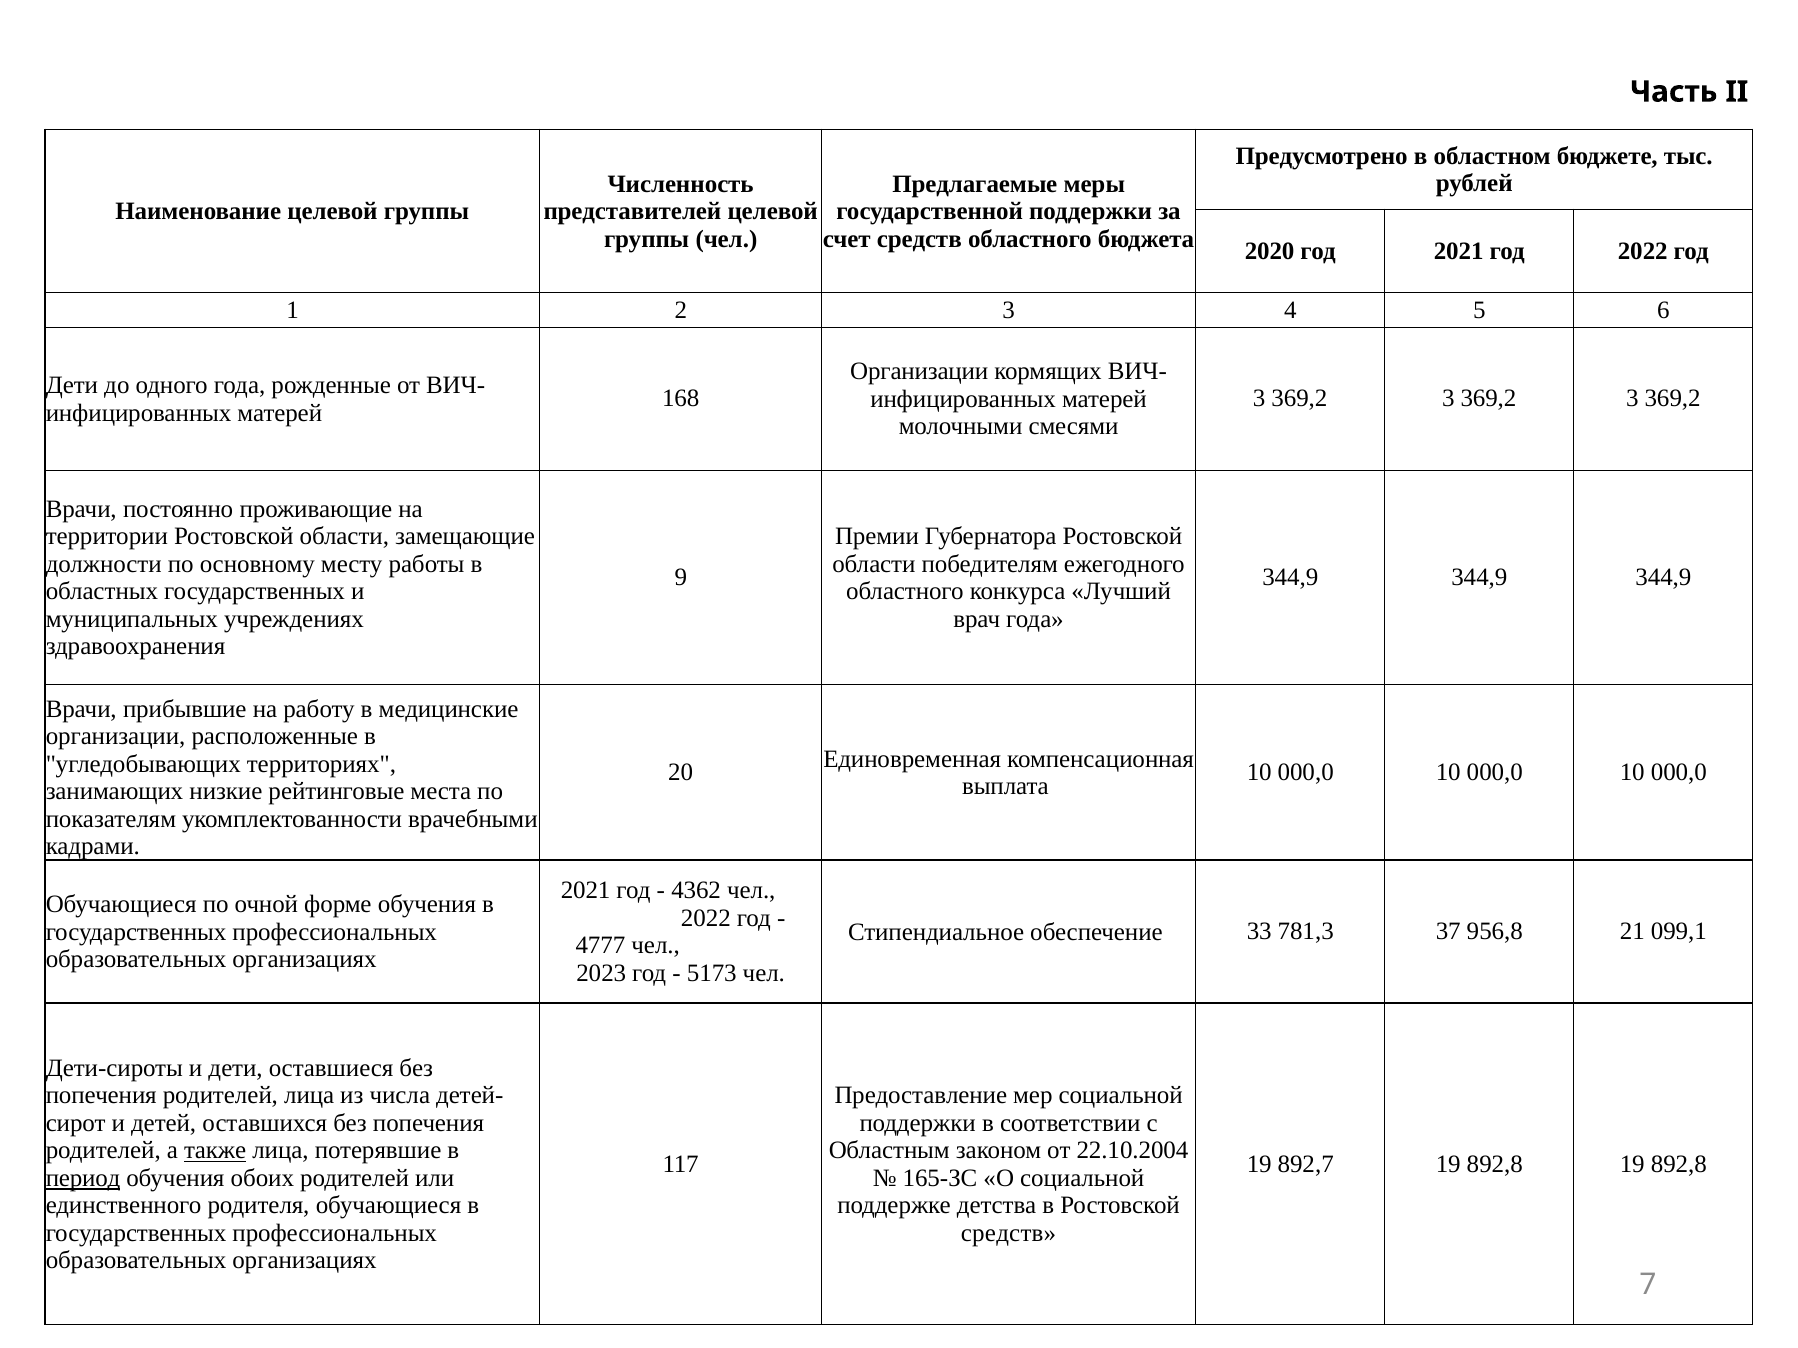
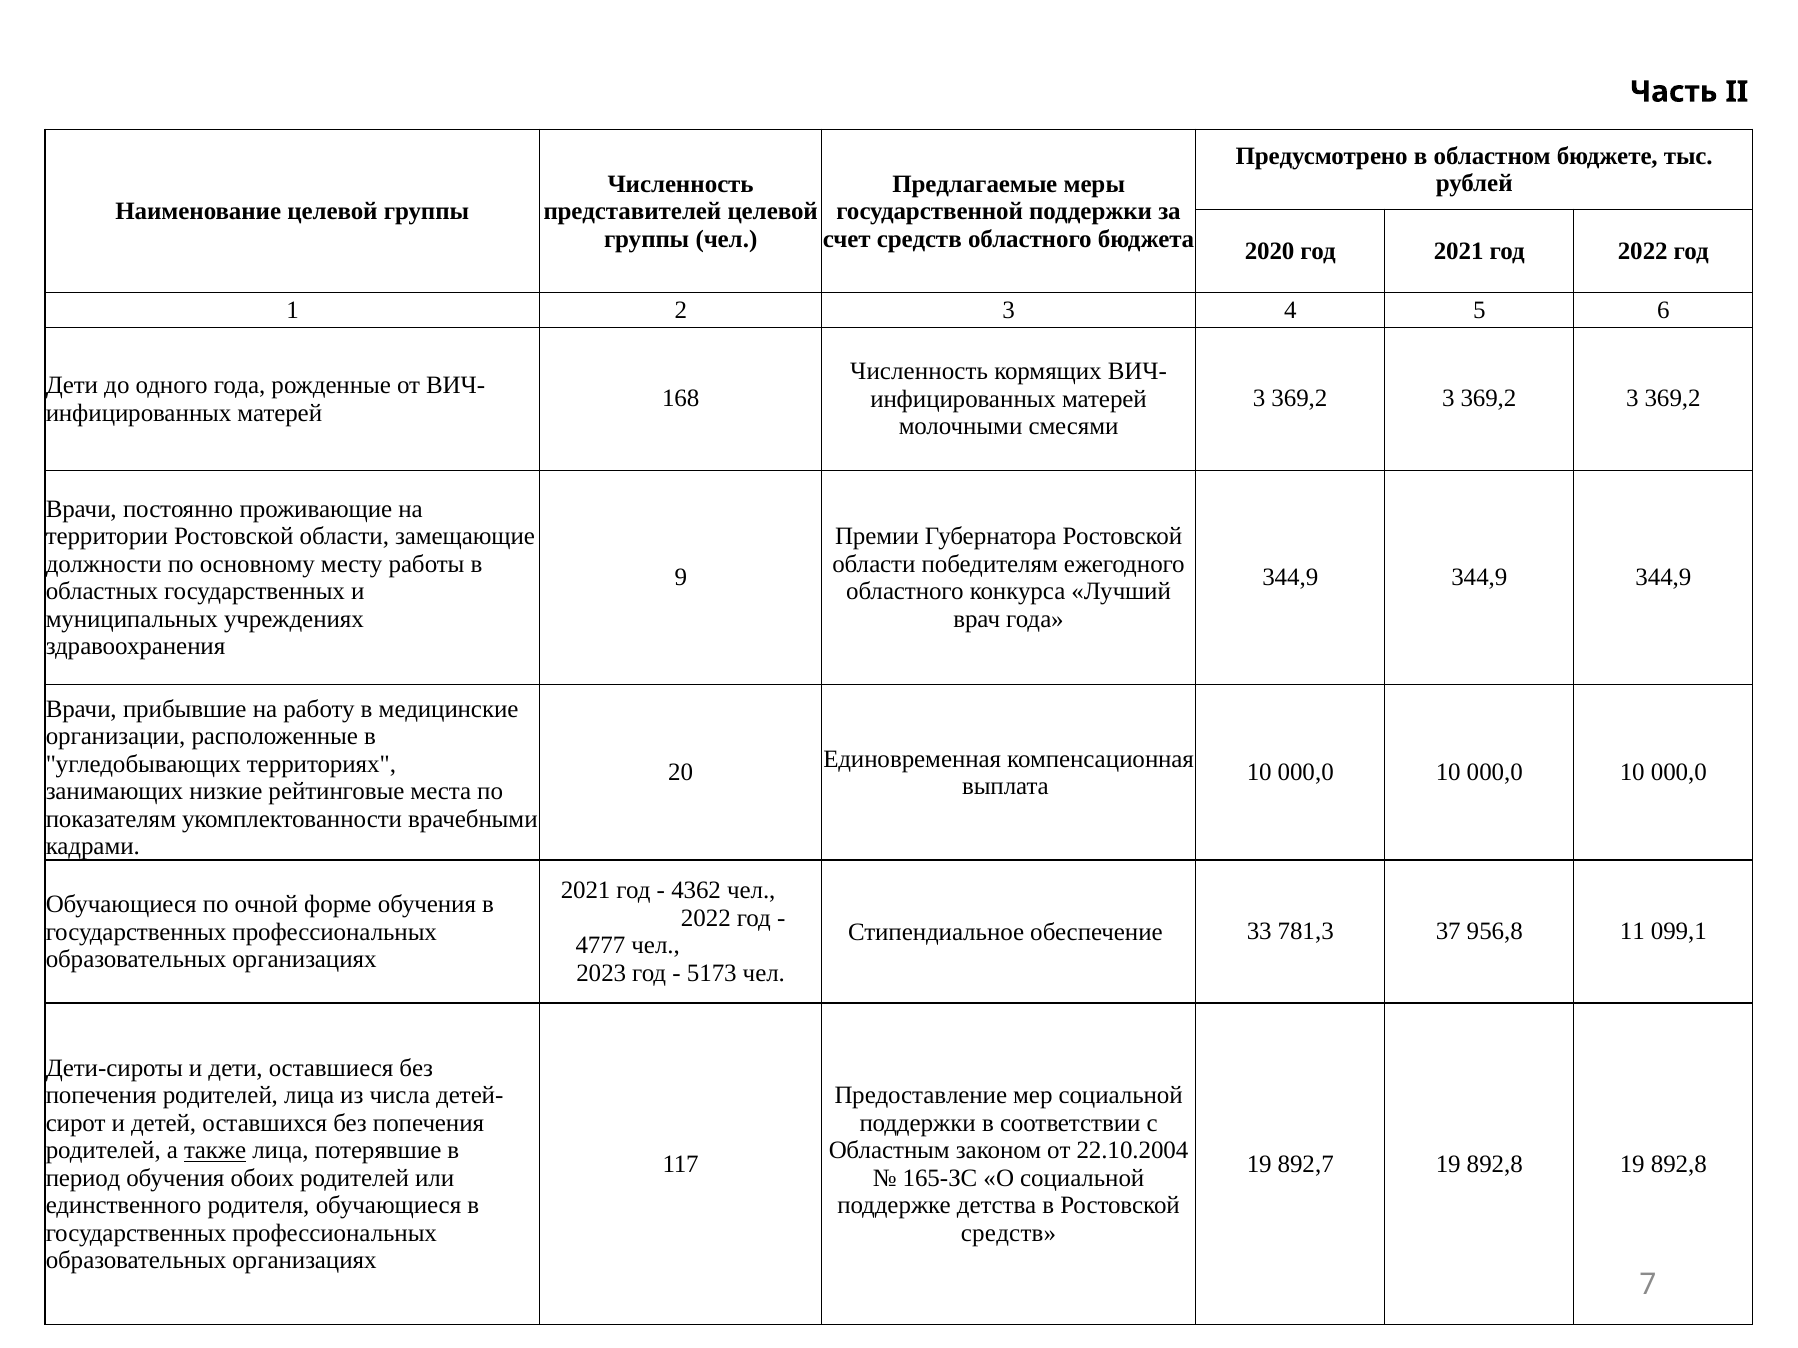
Организации: Организации -> Численность (919, 372)
21: 21 -> 11 (1632, 932)
период underline: present -> none (83, 1179)
